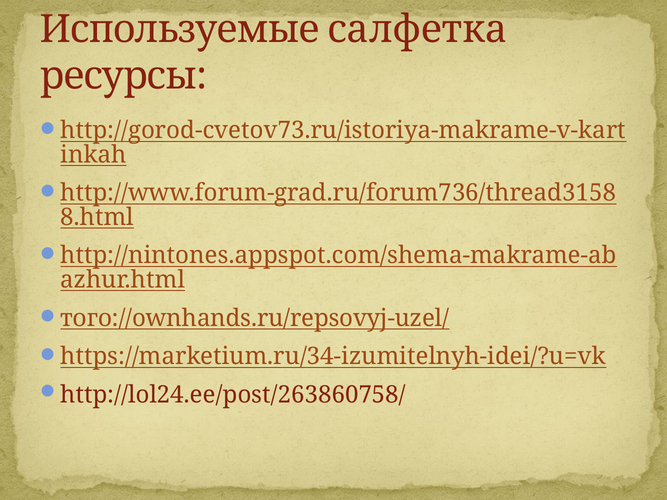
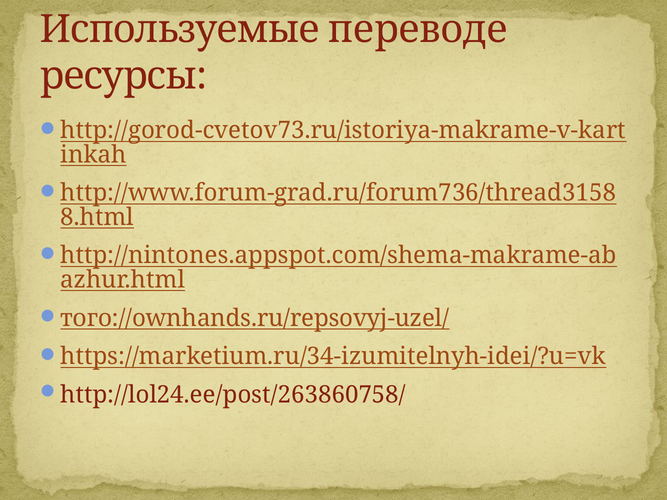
салфетка: салфетка -> переводе (418, 29)
